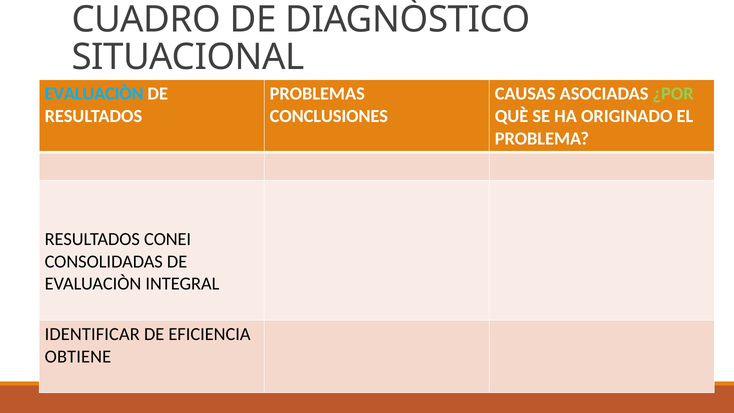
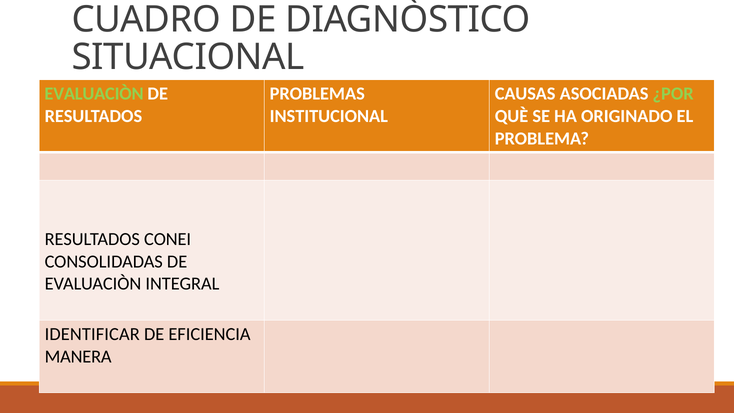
EVALUACIÒN colour: light blue -> light green (94, 94)
CONCLUSIONES: CONCLUSIONES -> INSTITUCIONAL (329, 116)
OBTIENE: OBTIENE -> MANERA (78, 356)
